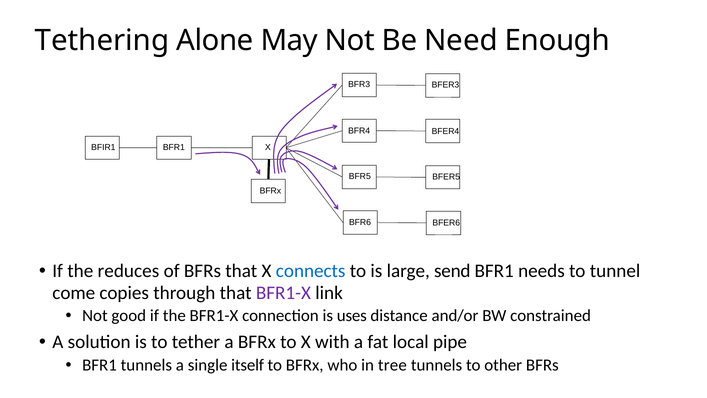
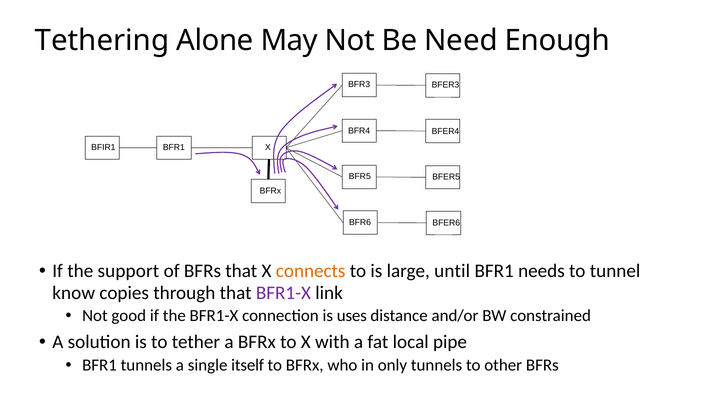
reduces: reduces -> support (128, 271)
connects colour: blue -> orange (311, 271)
send: send -> until (452, 271)
come: come -> know (74, 293)
tree: tree -> only (392, 365)
